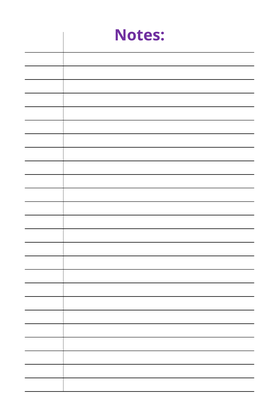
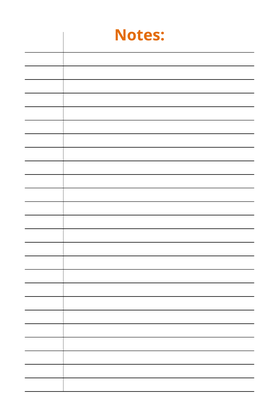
Notes colour: purple -> orange (139, 35)
